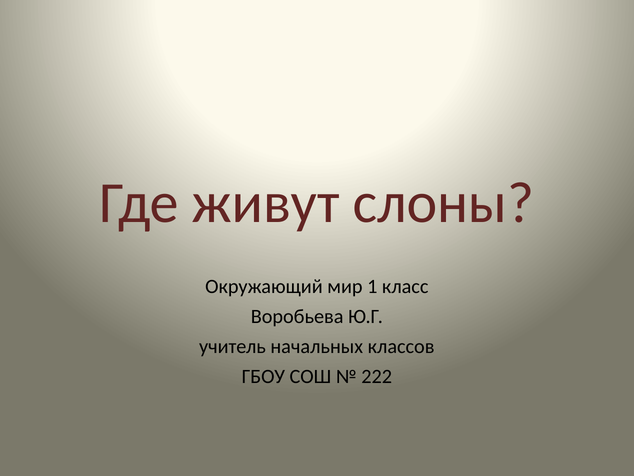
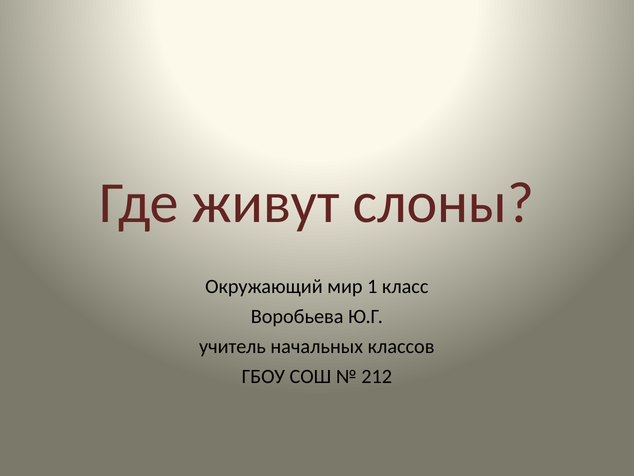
222: 222 -> 212 (377, 376)
